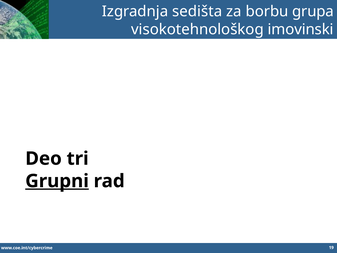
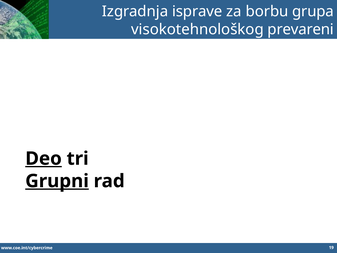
sedišta: sedišta -> isprave (197, 12)
imovinski: imovinski -> prevareni (301, 30)
Deo underline: none -> present (44, 158)
